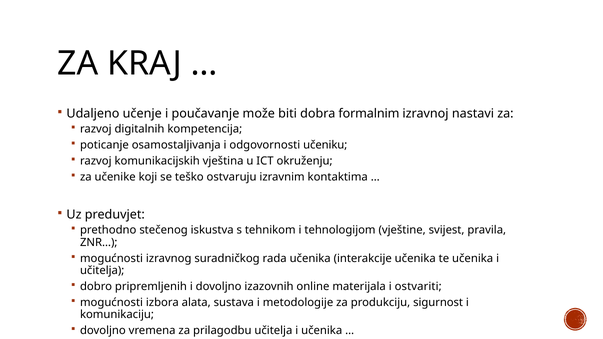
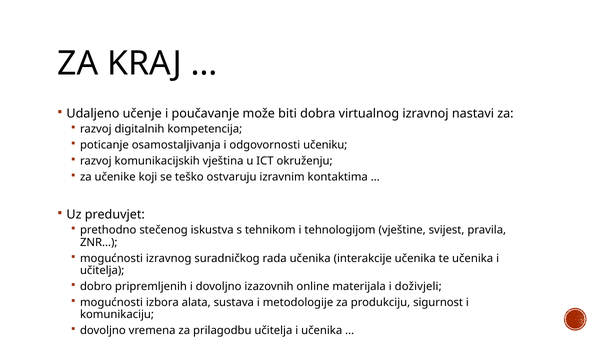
formalnim: formalnim -> virtualnog (369, 114)
ostvariti: ostvariti -> doživjeli (418, 287)
